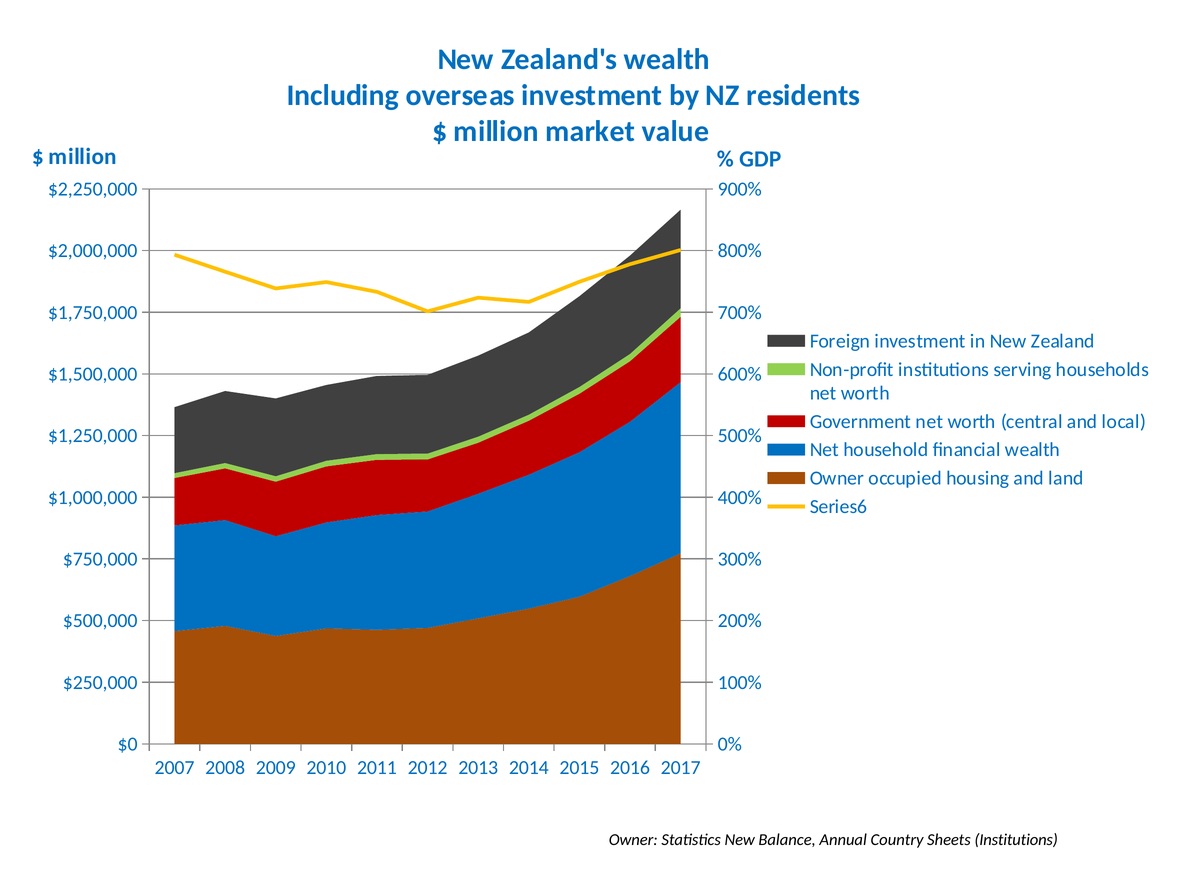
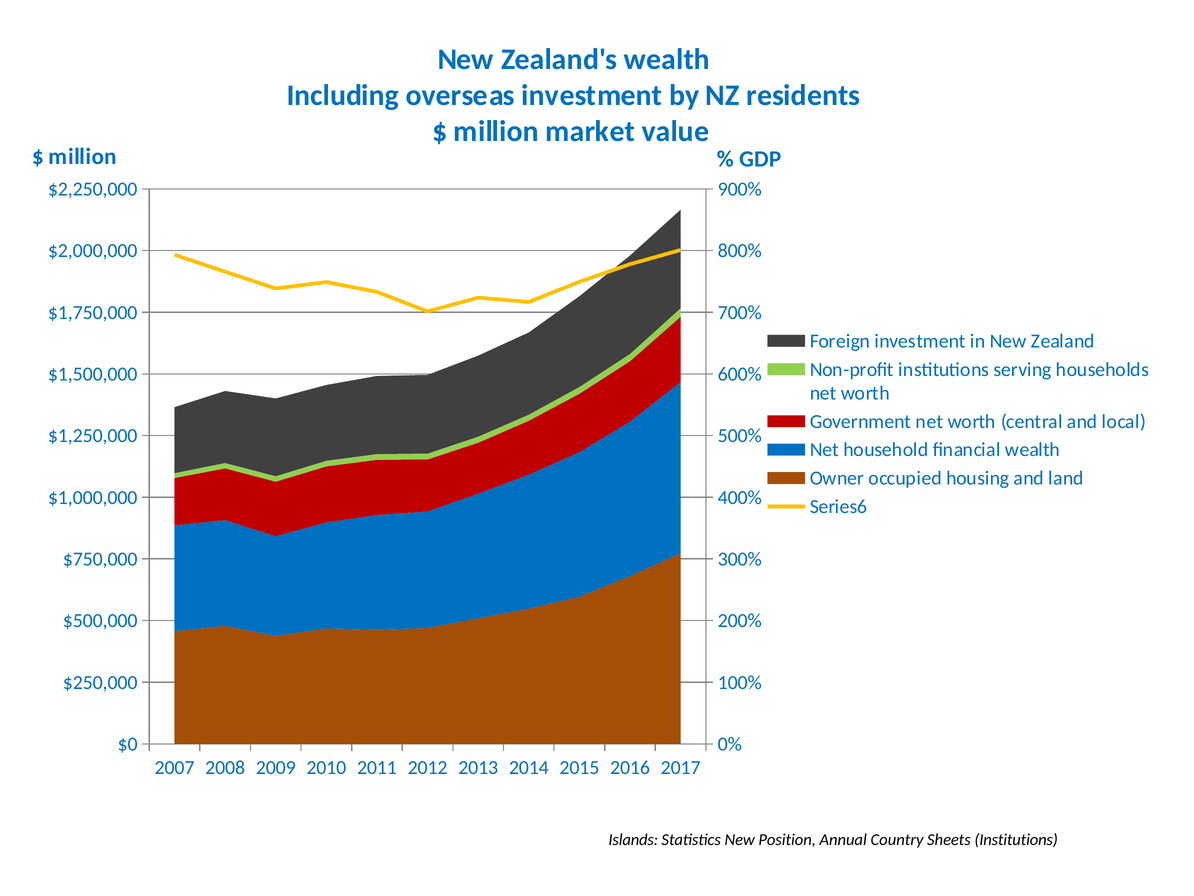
Owner: Owner -> Islands (633, 839)
Balance: Balance -> Position (787, 839)
